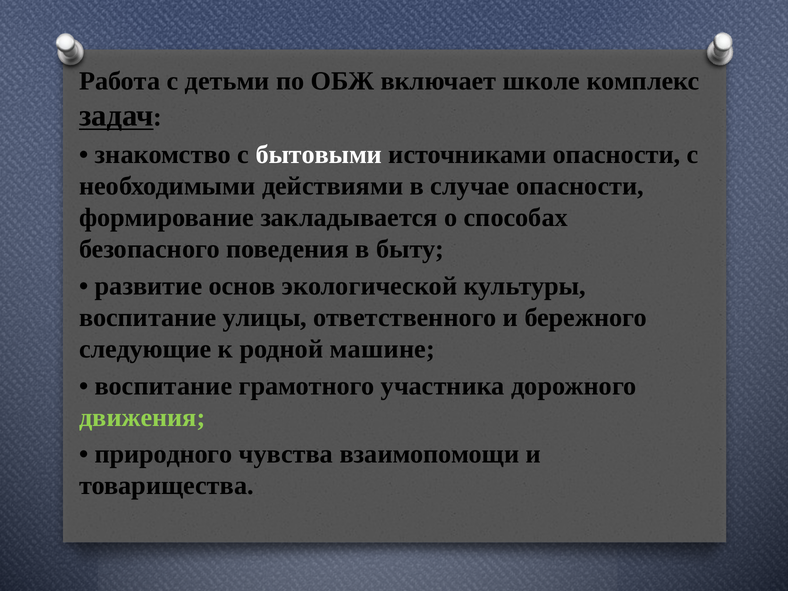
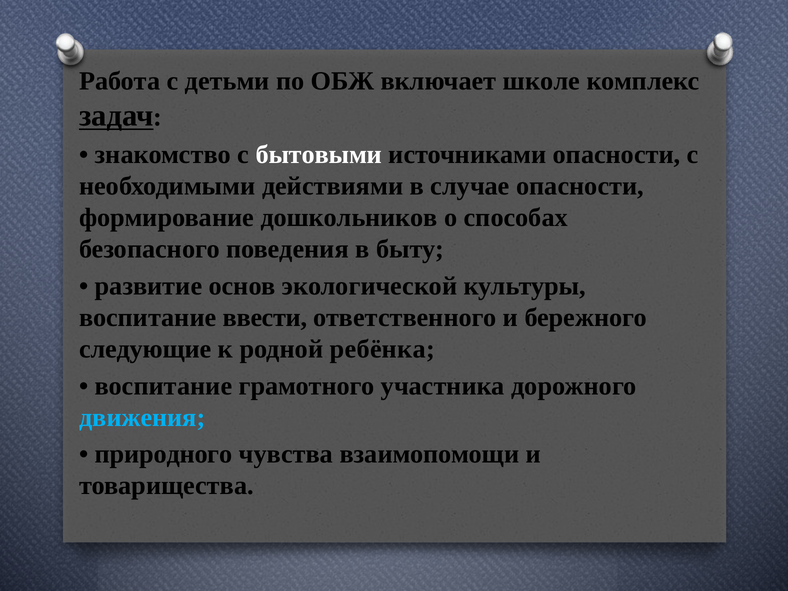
закладывается: закладывается -> дошкольников (349, 218)
улицы: улицы -> ввести (265, 318)
машине: машине -> ребёнка (382, 349)
движения colour: light green -> light blue (142, 417)
